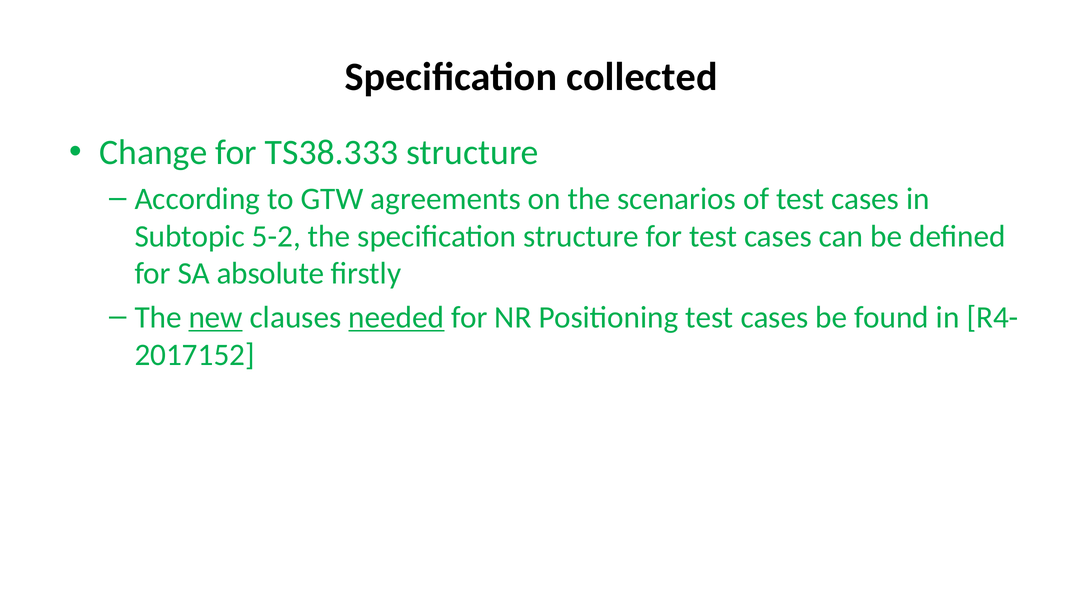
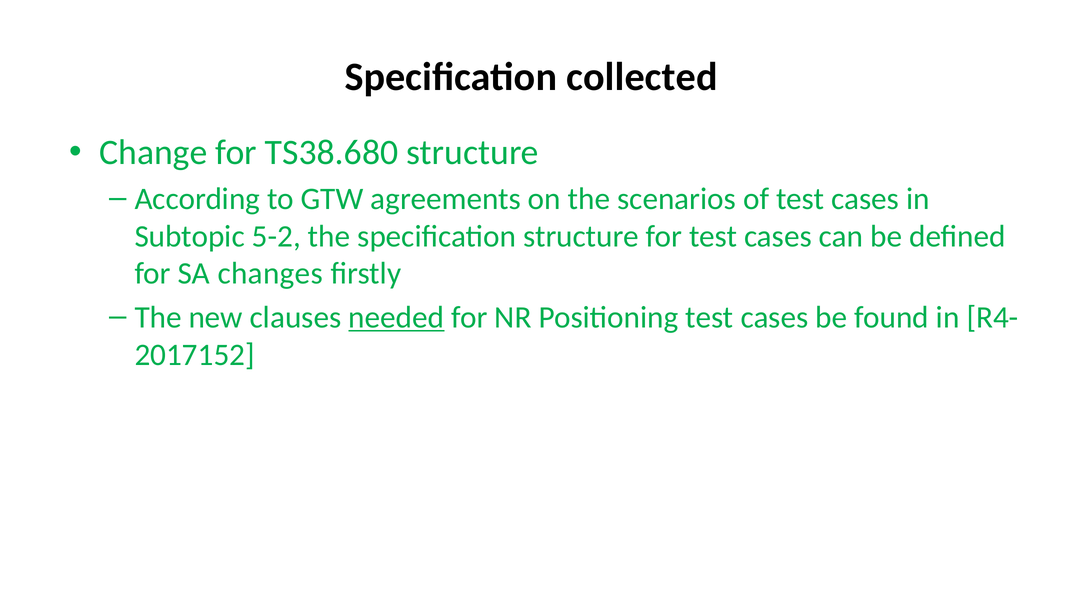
TS38.333: TS38.333 -> TS38.680 (332, 153)
absolute: absolute -> changes (270, 274)
new underline: present -> none (216, 317)
